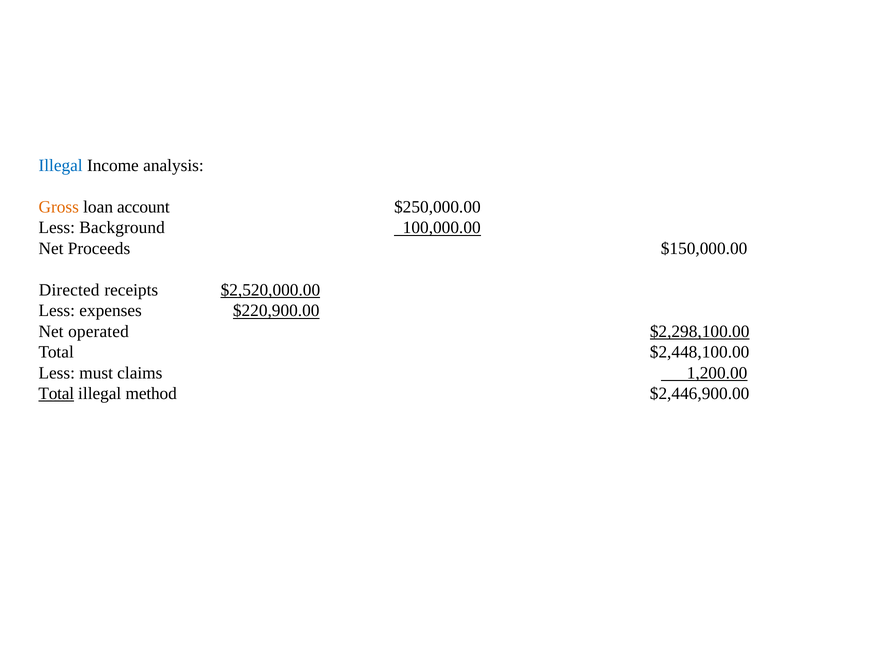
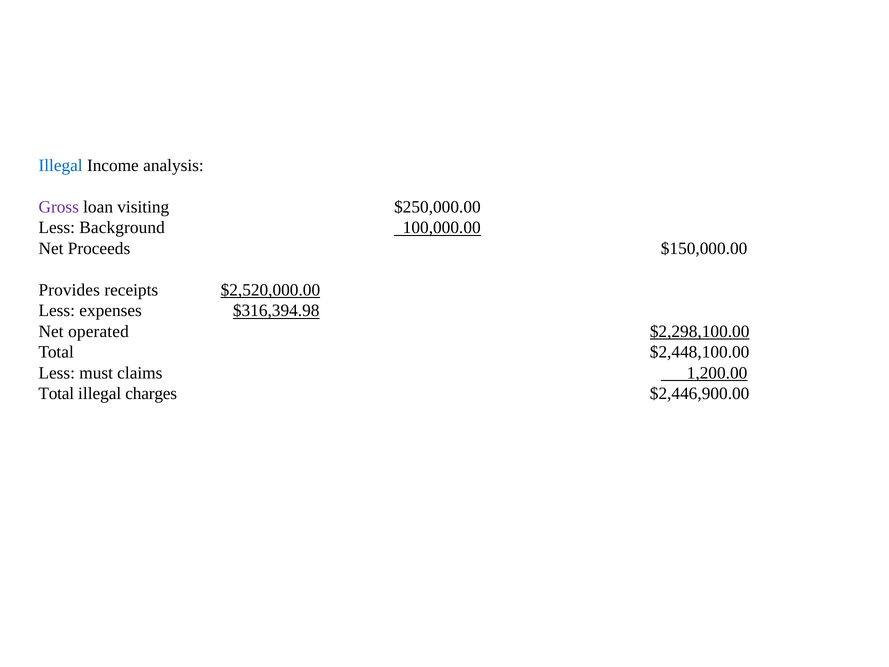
Gross colour: orange -> purple (59, 207)
account: account -> visiting (143, 207)
Directed: Directed -> Provides (69, 290)
$220,900.00: $220,900.00 -> $316,394.98 (276, 311)
Total underline: present -> none (56, 394)
method: method -> charges (151, 394)
